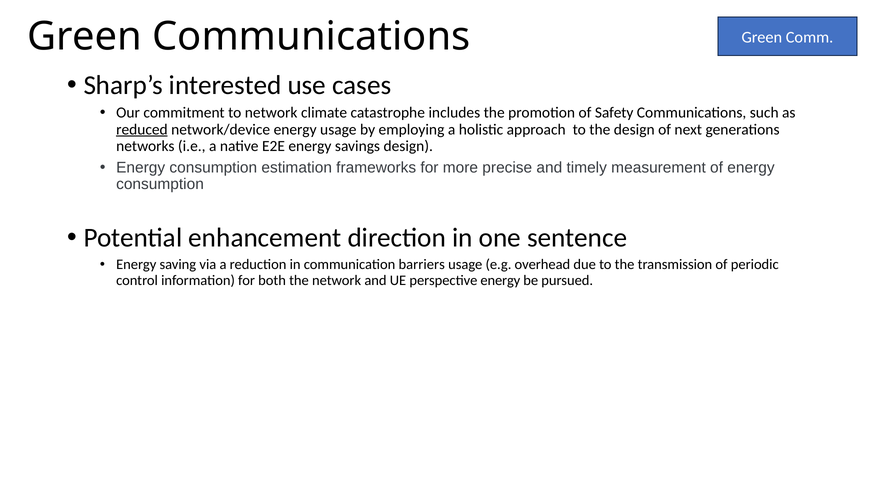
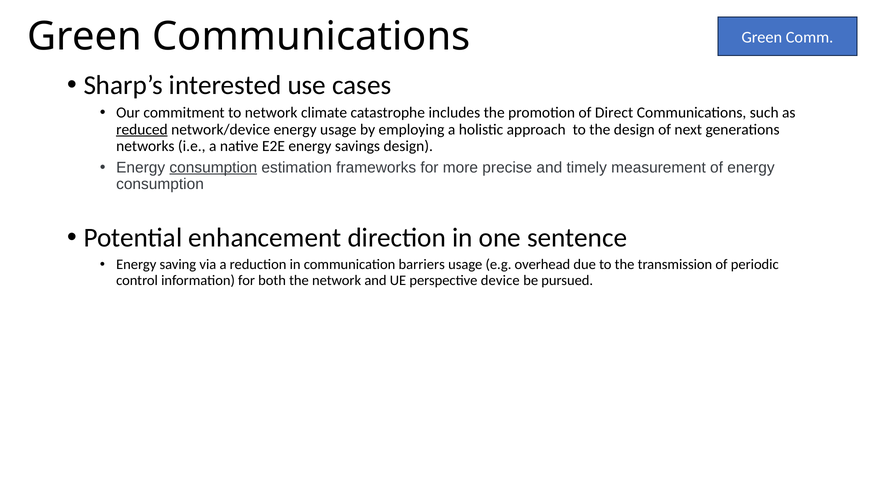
Safety: Safety -> Direct (614, 113)
consumption underline: none -> present (213, 167)
perspective energy: energy -> device (500, 280)
